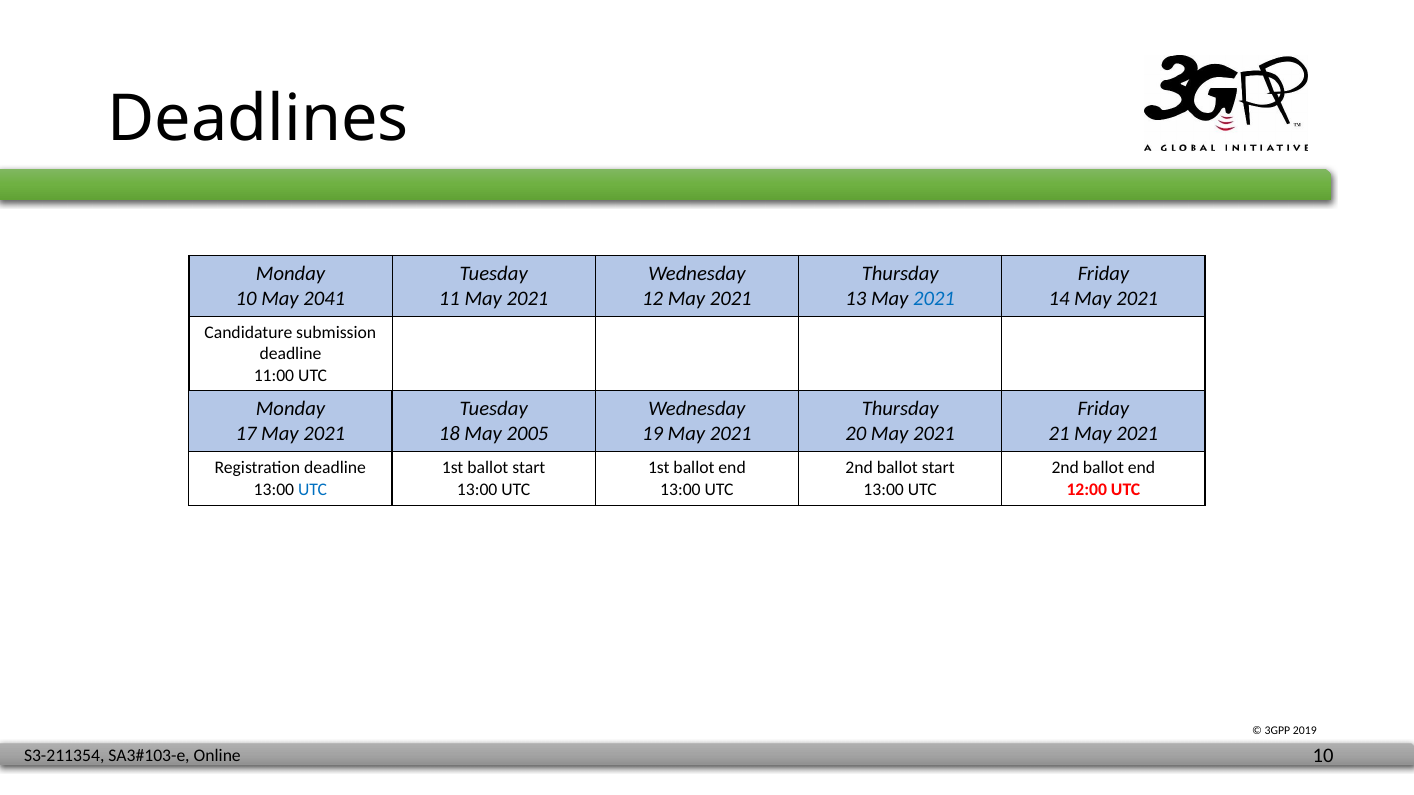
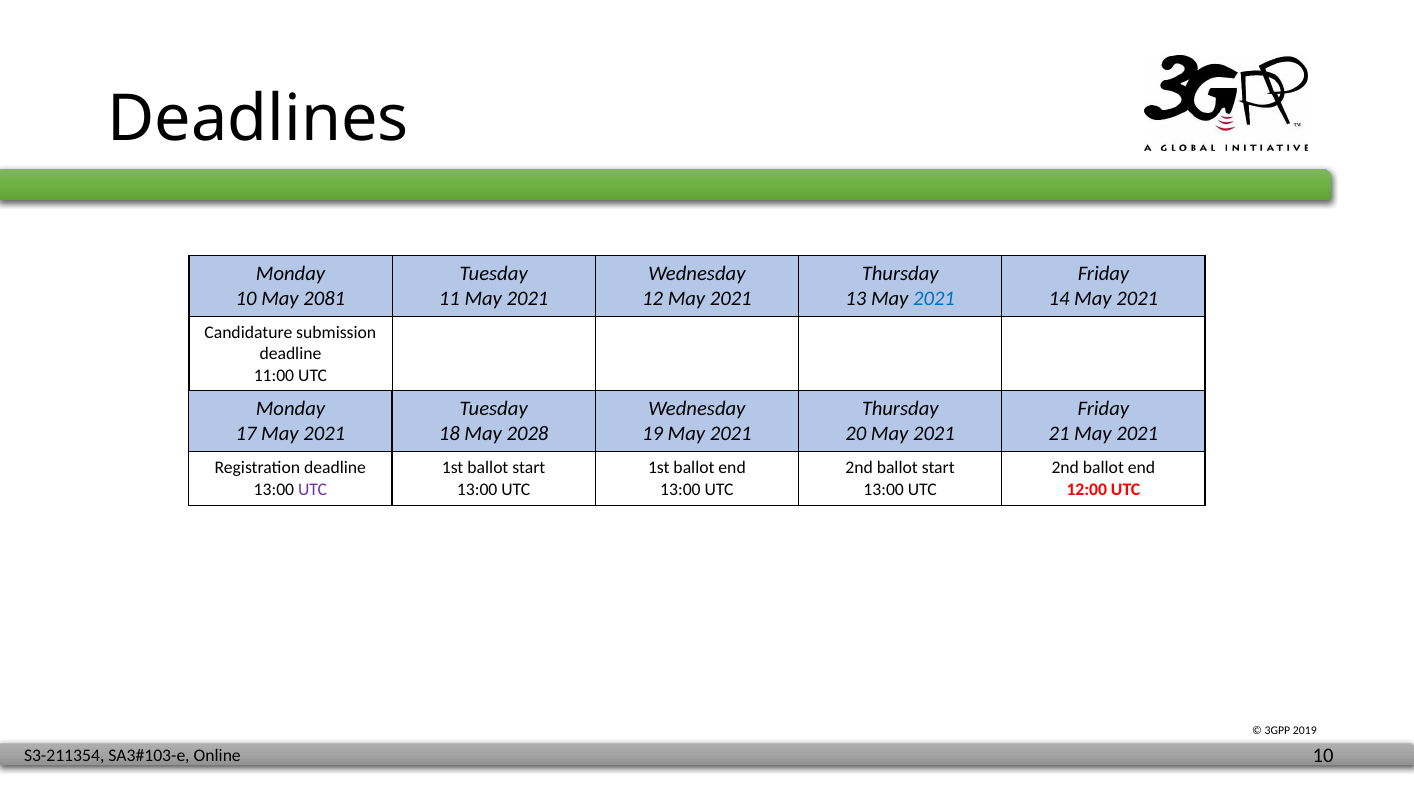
2041: 2041 -> 2081 (324, 299)
2005: 2005 -> 2028 (528, 434)
UTC colour: blue -> purple (313, 490)
